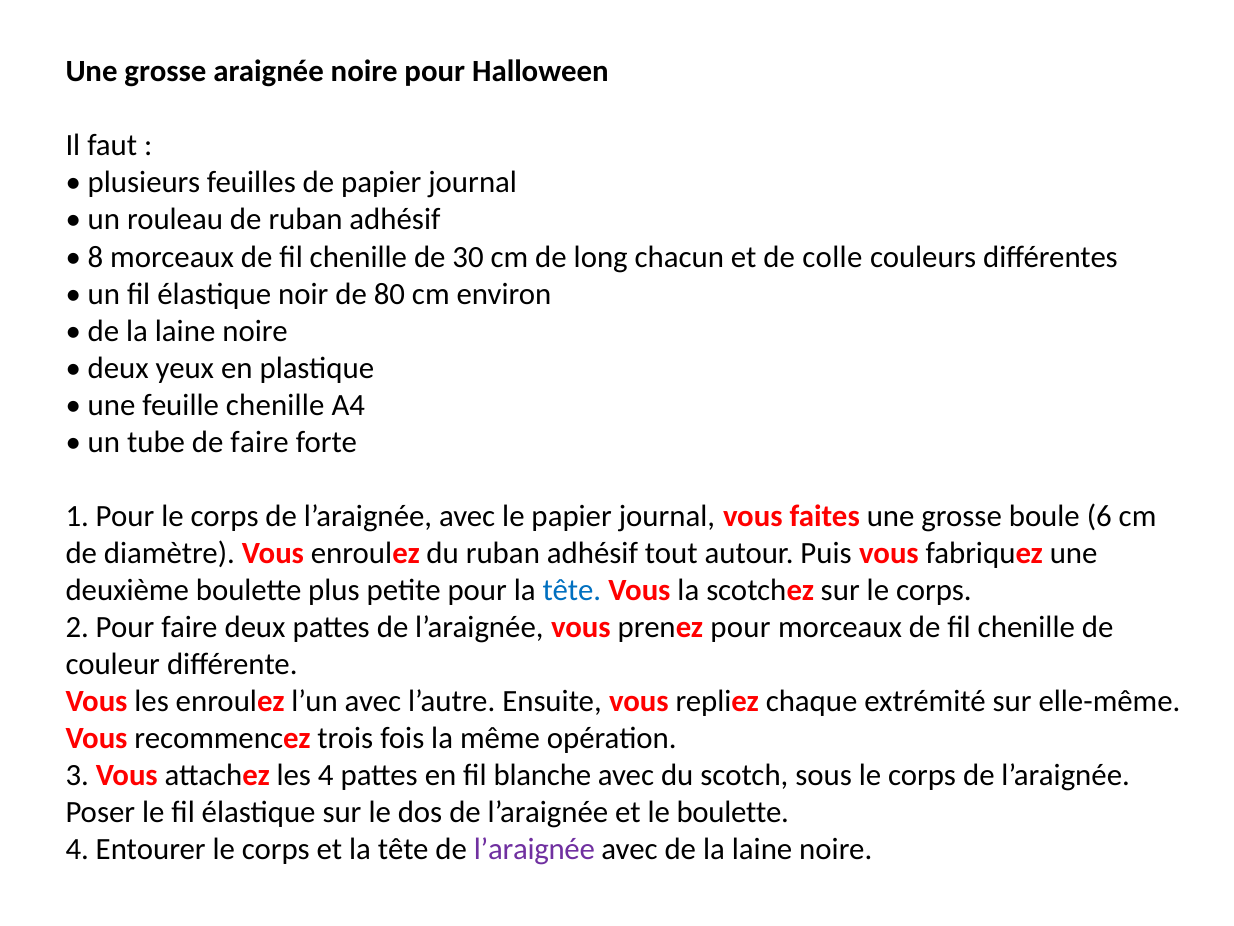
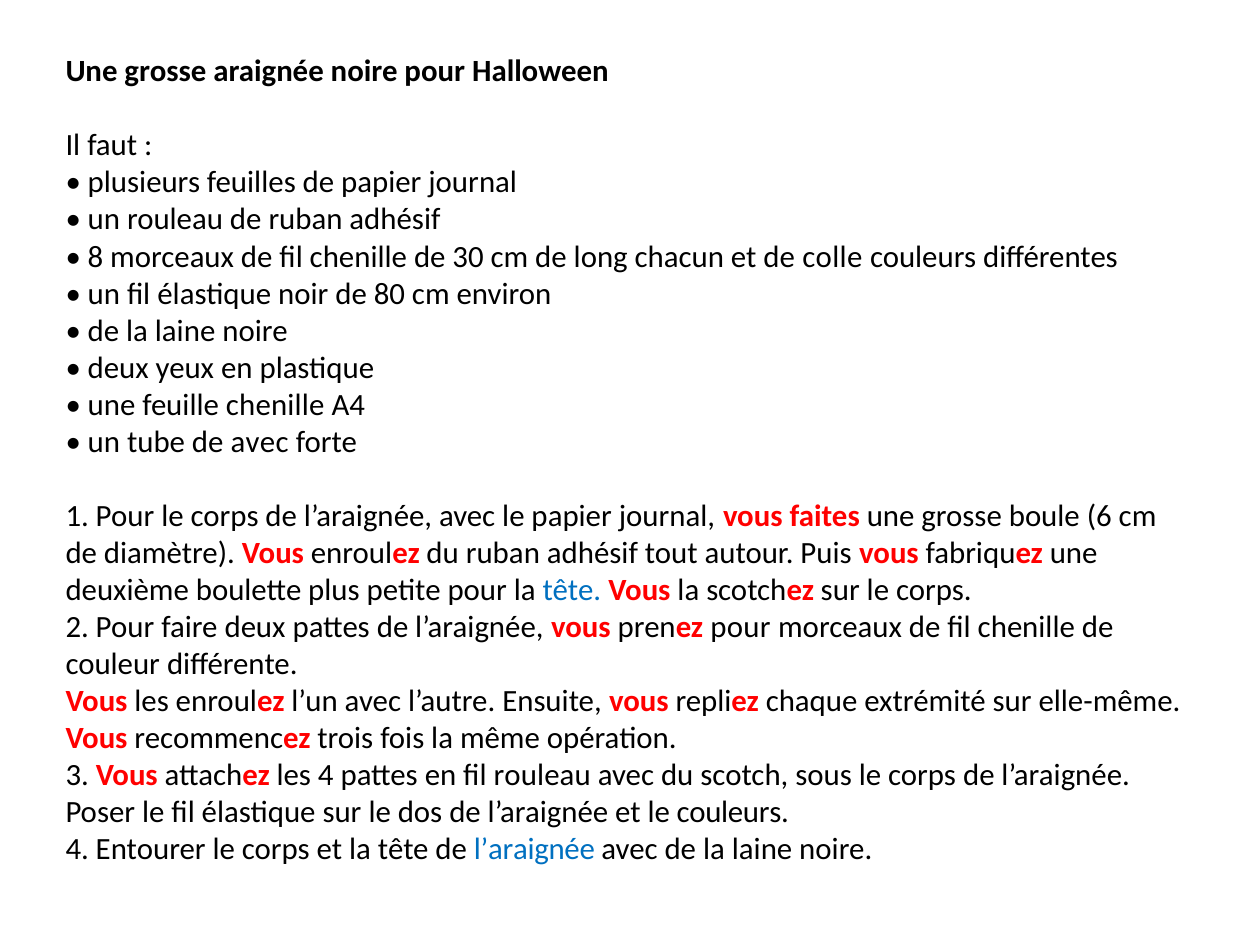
de faire: faire -> avec (260, 442)
fil blanche: blanche -> rouleau (542, 775)
le boulette: boulette -> couleurs (733, 812)
l’araignée colour: purple -> blue (534, 849)
